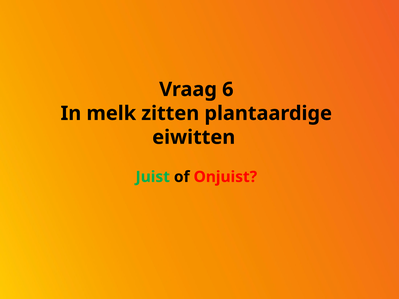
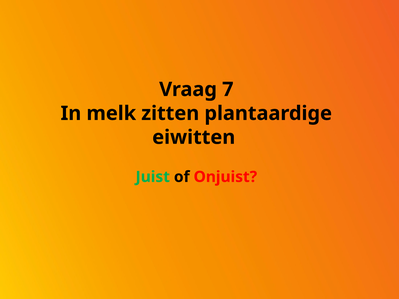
6: 6 -> 7 (228, 90)
